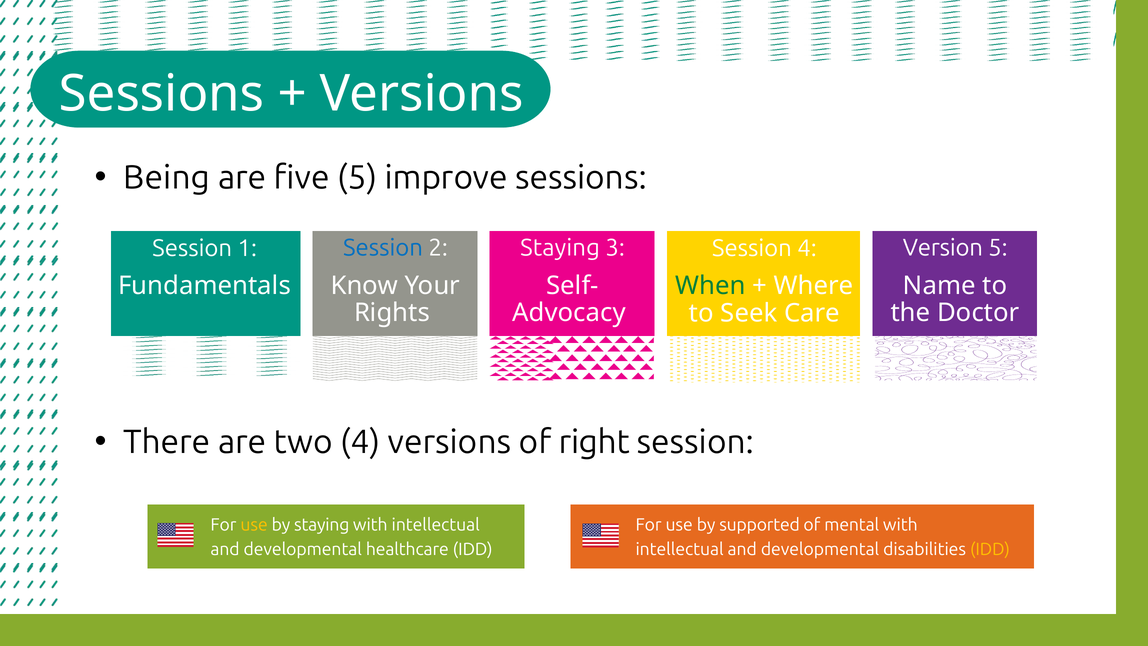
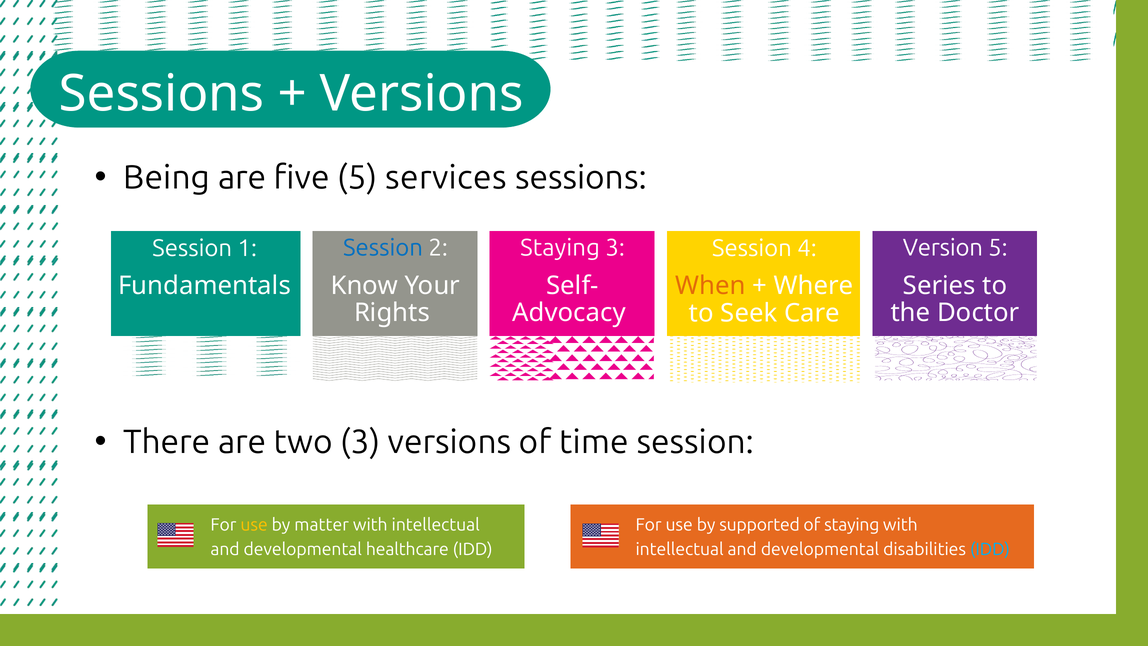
improve: improve -> services (446, 178)
Name: Name -> Series (939, 286)
When colour: green -> orange (711, 286)
two 4: 4 -> 3 (360, 442)
right: right -> time (594, 442)
of mental: mental -> staying (852, 525)
by staying: staying -> matter (322, 525)
IDD colour: yellow -> light blue (990, 549)
